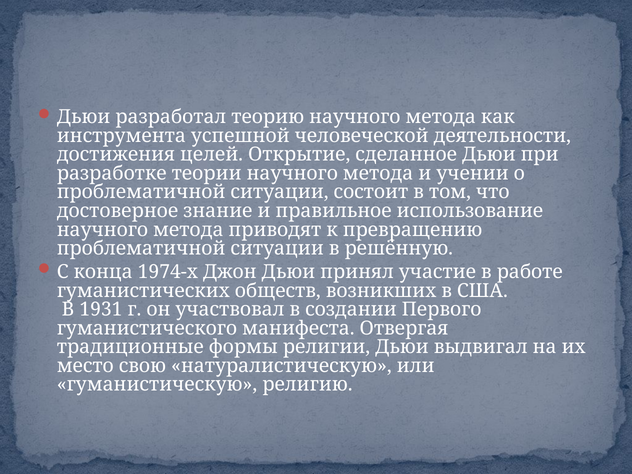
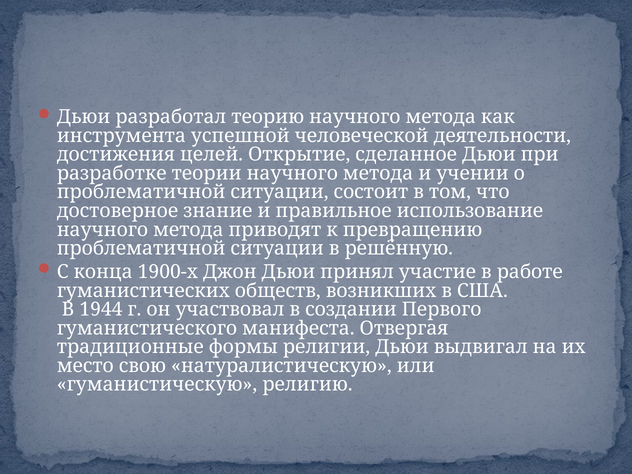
1974-х: 1974-х -> 1900-х (168, 272)
1931: 1931 -> 1944 (101, 309)
